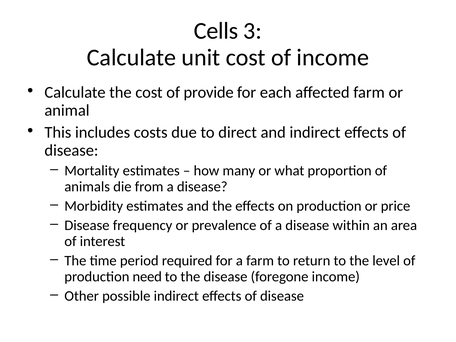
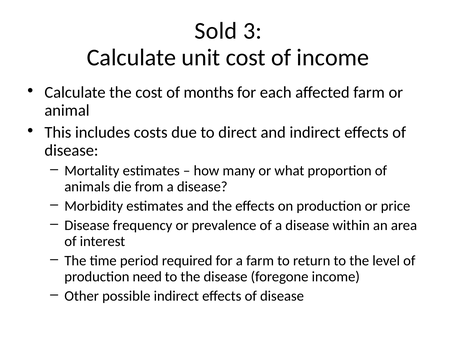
Cells: Cells -> Sold (216, 31)
provide: provide -> months (209, 92)
